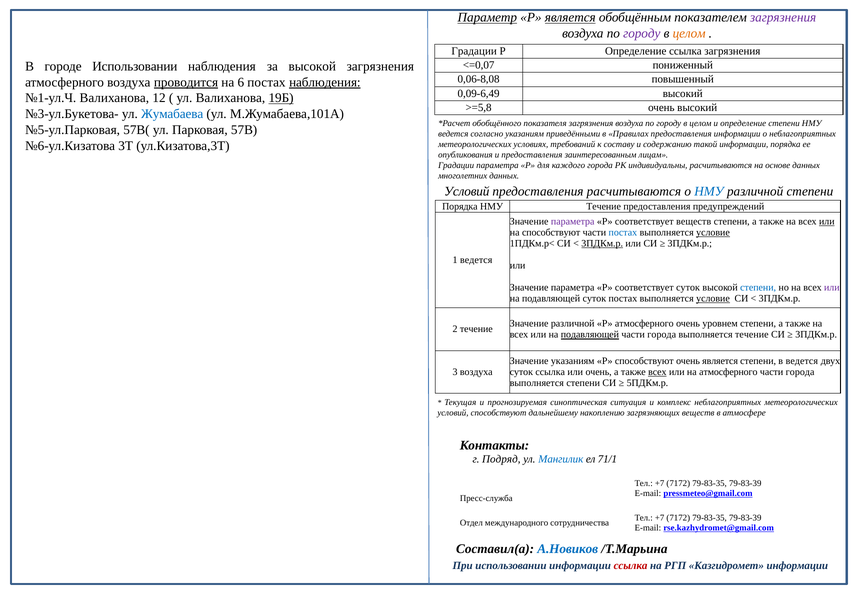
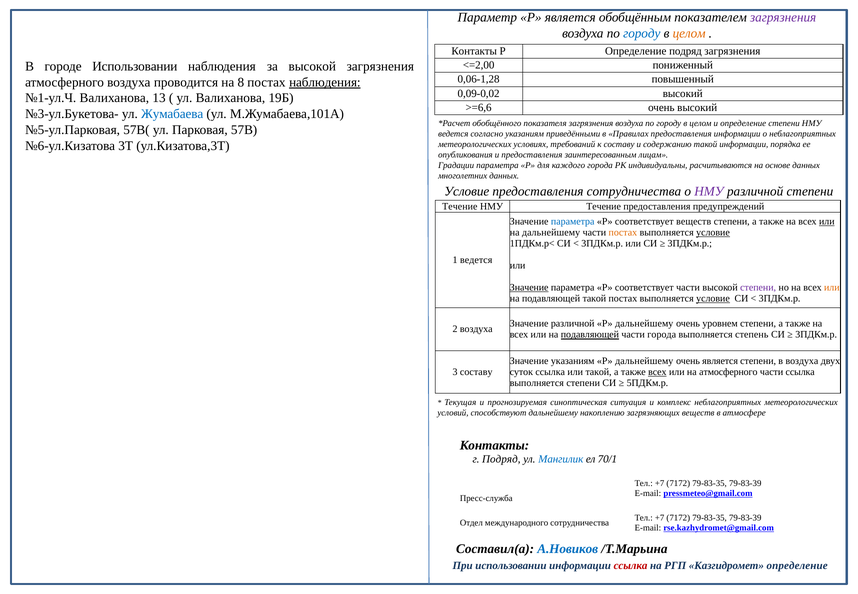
Параметр underline: present -> none (487, 18)
является underline: present -> none (570, 18)
городу colour: purple -> blue (642, 33)
Градации: Градации -> Контакты (474, 51)
Определение ссылка: ссылка -> подряд (685, 51)
<=0,07: <=0,07 -> <=2,00 (479, 65)
0,06-8,08: 0,06-8,08 -> 0,06-1,28 (479, 79)
проводится underline: present -> none (186, 82)
6: 6 -> 8 (241, 82)
0,09-6,49: 0,09-6,49 -> 0,09-0,02 (479, 93)
12: 12 -> 13 (159, 98)
19Б underline: present -> none (281, 98)
>=5,8: >=5,8 -> >=6,6 (479, 108)
Условий: Условий -> Условие (467, 191)
предоставления расчитываются: расчитываются -> сотрудничества (634, 191)
НМУ colour: blue -> purple (709, 191)
Порядка: Порядка -> Течение (460, 206)
параметра colour: purple -> blue (573, 222)
на способствуют: способствуют -> дальнейшему (551, 233)
постах colour: blue -> orange (623, 233)
3ПДКм.р underline: present -> none (602, 244)
Значение underline: none -> present (529, 288)
соответствует суток: суток -> части (688, 288)
степени colour: blue -> purple (758, 288)
или colour: purple -> orange (832, 288)
подавляющей суток: суток -> такой (594, 298)
атмосферного: атмосферного -> дальнейшему (644, 324)
2 течение: течение -> воздуха (476, 329)
выполняется течение: течение -> степень (752, 335)
способствуют: способствуют -> дальнейшему (644, 361)
в ведется: ведется -> воздуха (802, 361)
3 воздуха: воздуха -> составу (476, 372)
или очень: очень -> такой (599, 372)
города: города -> ссылка (800, 372)
71/1: 71/1 -> 70/1 (607, 459)
Казгидромет информации: информации -> определение (797, 566)
